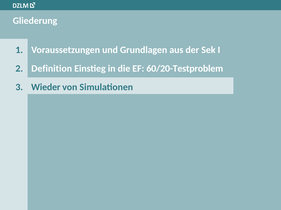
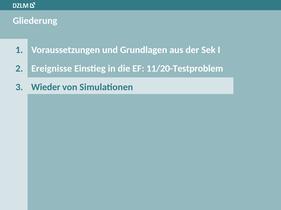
Definition: Definition -> Ereignisse (52, 69)
60/20-Testproblem: 60/20-Testproblem -> 11/20-Testproblem (185, 69)
